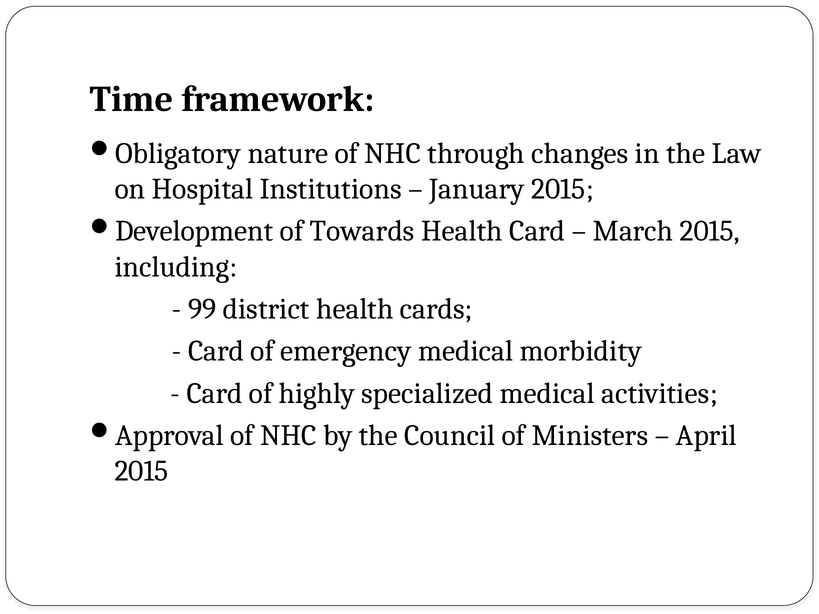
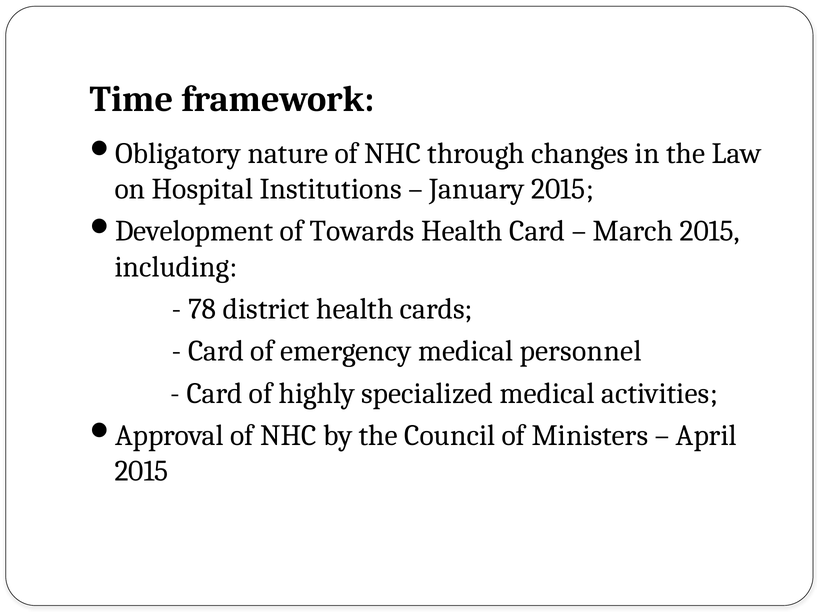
99: 99 -> 78 (202, 309)
morbidity: morbidity -> personnel (581, 351)
